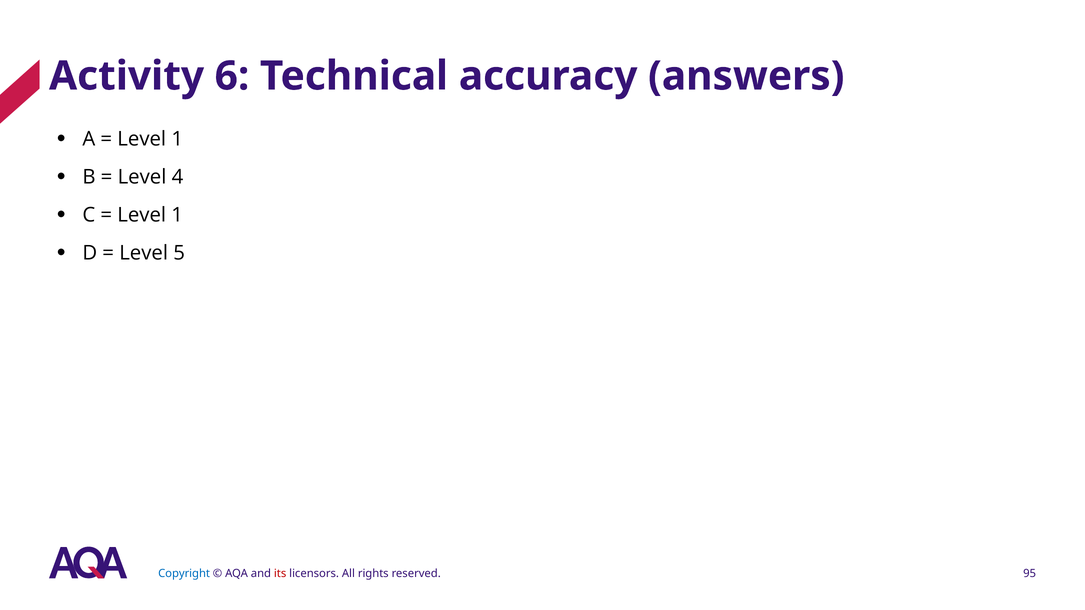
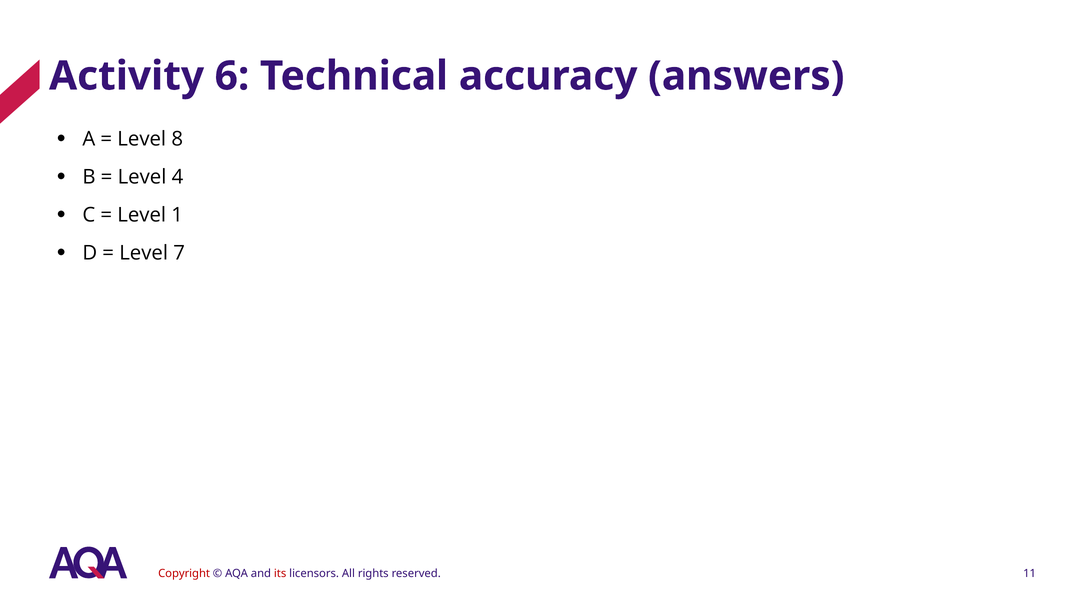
1: 1 -> 8 (177, 139)
5: 5 -> 7 (179, 253)
Copyright colour: blue -> red (184, 574)
95: 95 -> 11 (1030, 574)
